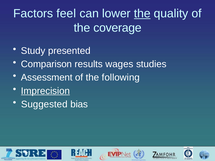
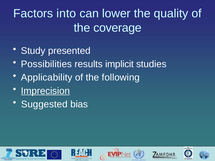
feel: feel -> into (66, 14)
the underline: present -> none (142, 14)
Comparison: Comparison -> Possibilities (46, 64)
wages: wages -> implicit (120, 64)
Assessment: Assessment -> Applicability (47, 78)
